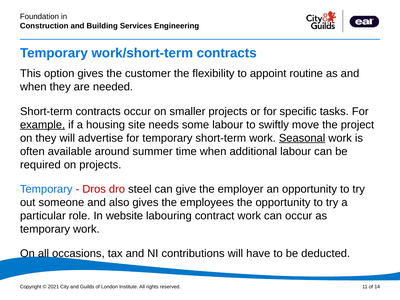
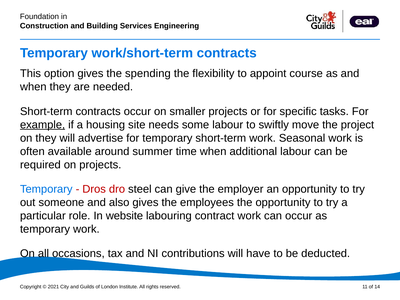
customer: customer -> spending (148, 74)
routine: routine -> course (306, 74)
Seasonal underline: present -> none (302, 138)
